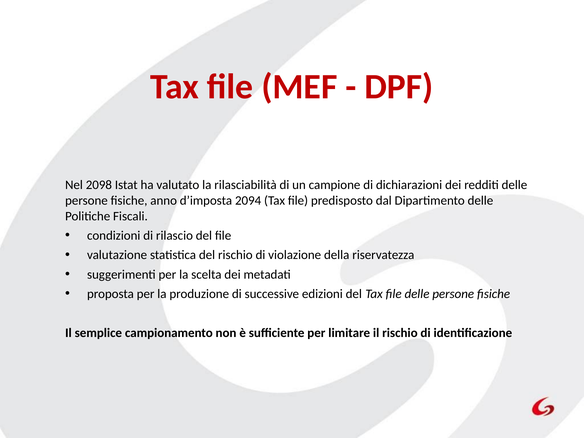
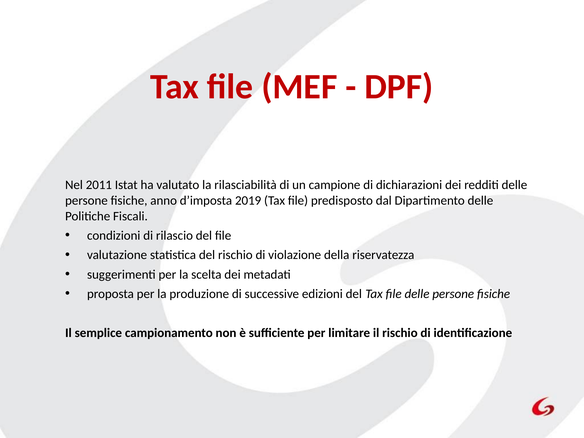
2098: 2098 -> 2011 (99, 185)
2094: 2094 -> 2019 (248, 201)
